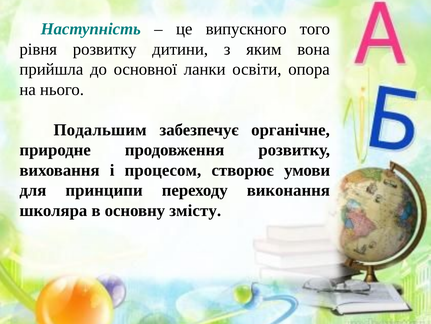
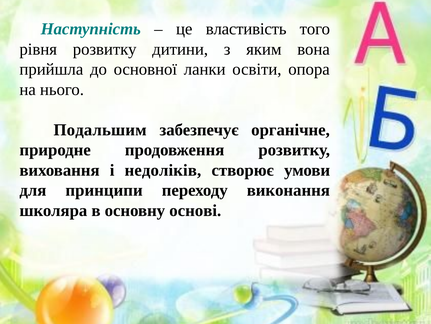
випускного: випускного -> властивість (246, 29)
процесом: процесом -> недоліків (163, 170)
змісту: змісту -> основі (195, 210)
